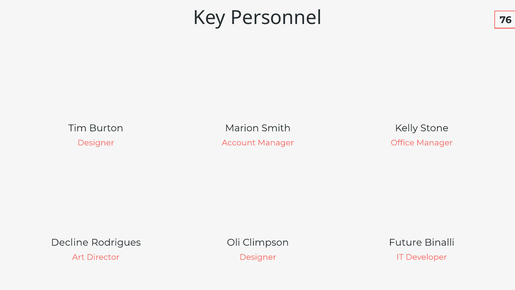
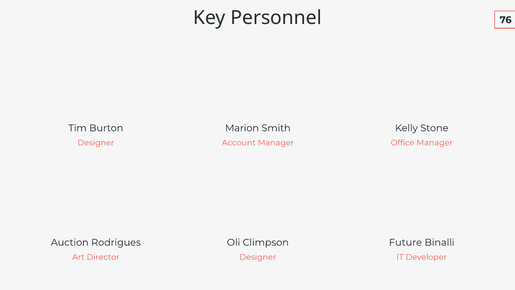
Decline: Decline -> Auction (70, 242)
